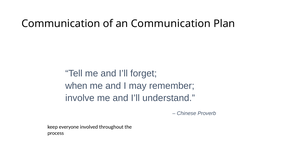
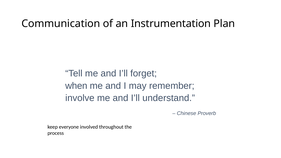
an Communication: Communication -> Instrumentation (171, 24)
